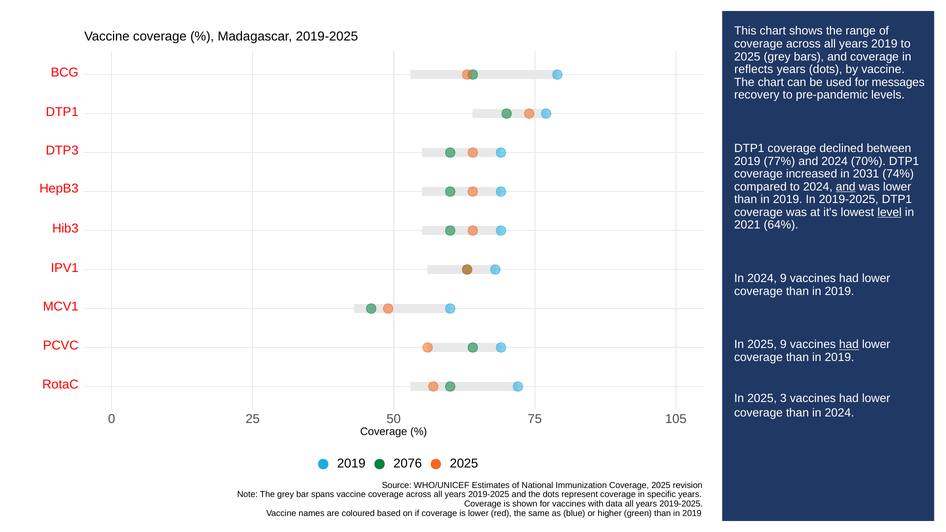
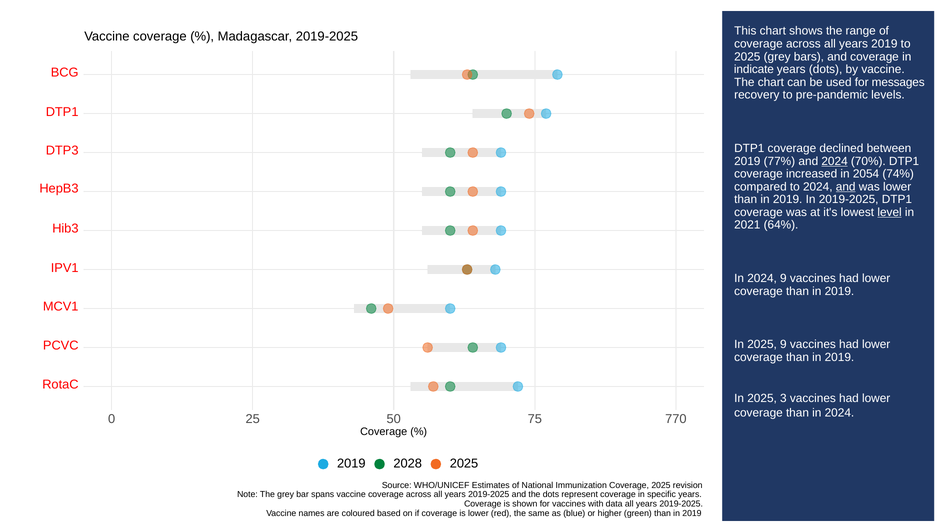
reflects: reflects -> indicate (754, 69)
2024 underline: none -> present (835, 161)
2031: 2031 -> 2054 (866, 174)
had underline: present -> none (849, 345)
105: 105 -> 770 (676, 419)
2076: 2076 -> 2028 (408, 464)
